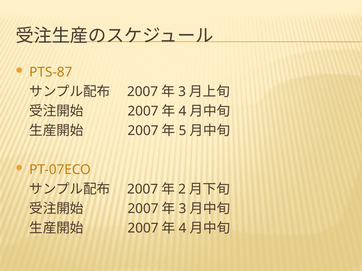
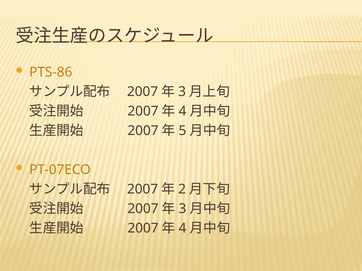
PTS-87: PTS-87 -> PTS-86 (51, 72)
